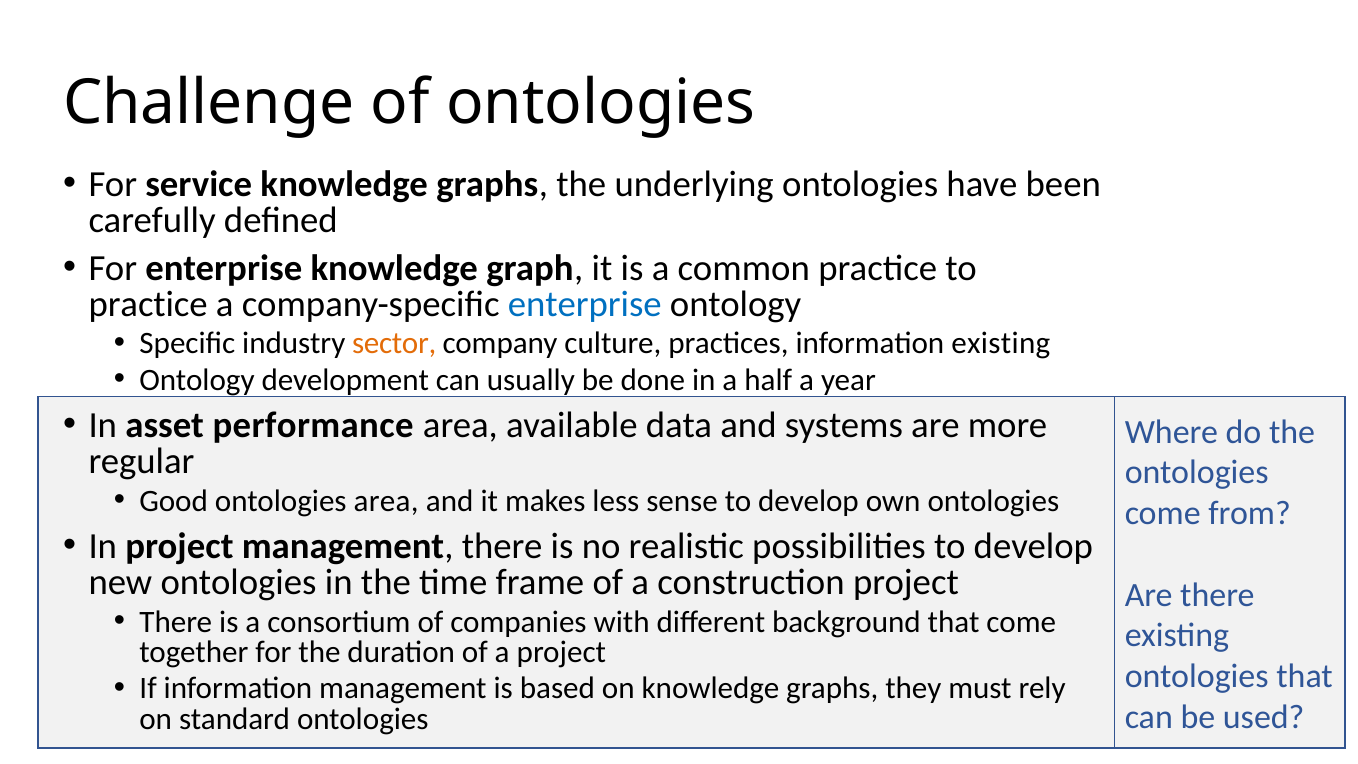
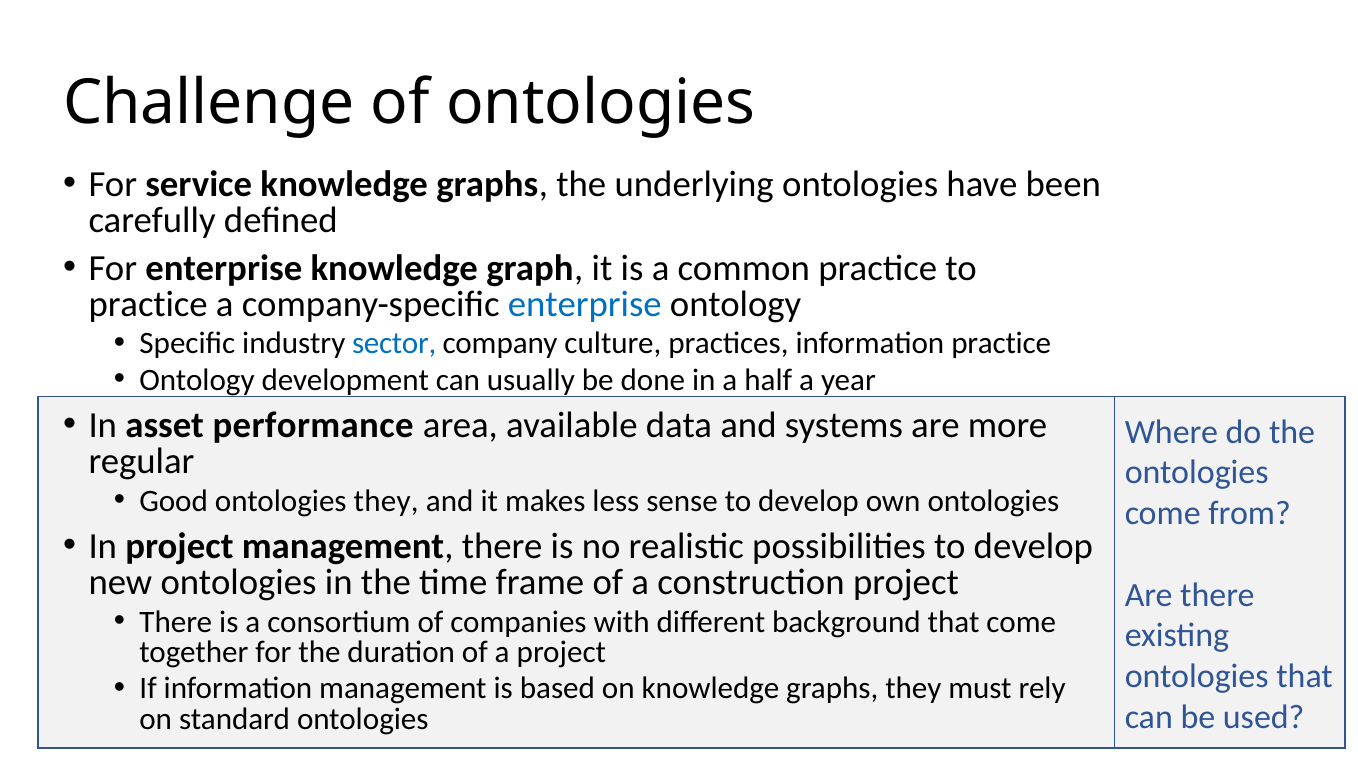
sector colour: orange -> blue (394, 344)
information existing: existing -> practice (1001, 344)
ontologies area: area -> they (386, 501)
